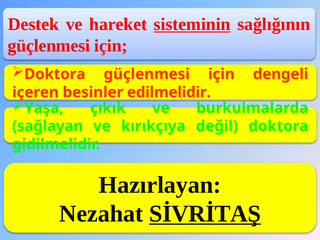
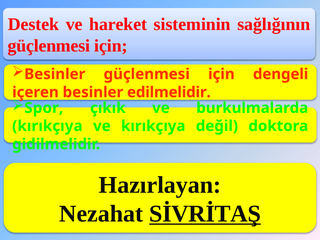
sisteminin underline: present -> none (192, 24)
Doktora: Doktora -> Besinler (55, 74)
Yaşa: Yaşa -> Spor (44, 108)
sağlayan: sağlayan -> kırıkçıya (47, 126)
